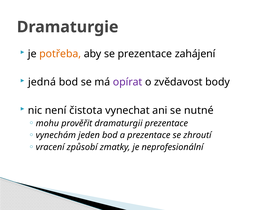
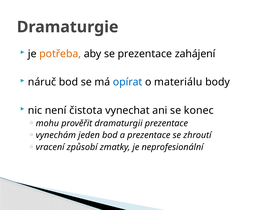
jedná: jedná -> náruč (42, 82)
opírat colour: purple -> blue (128, 82)
zvědavost: zvědavost -> materiálu (178, 82)
nutné: nutné -> konec (199, 110)
